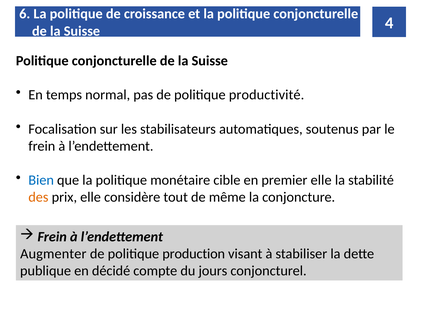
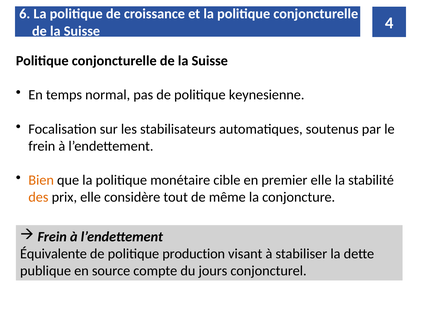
productivité: productivité -> keynesienne (267, 95)
Bien colour: blue -> orange (41, 180)
Augmenter: Augmenter -> Équivalente (53, 254)
décidé: décidé -> source (111, 271)
